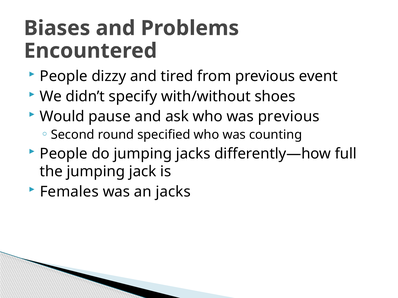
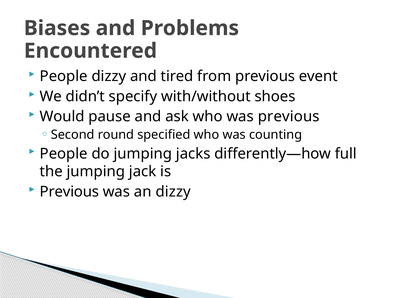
Females: Females -> Previous (69, 192)
an jacks: jacks -> dizzy (173, 192)
